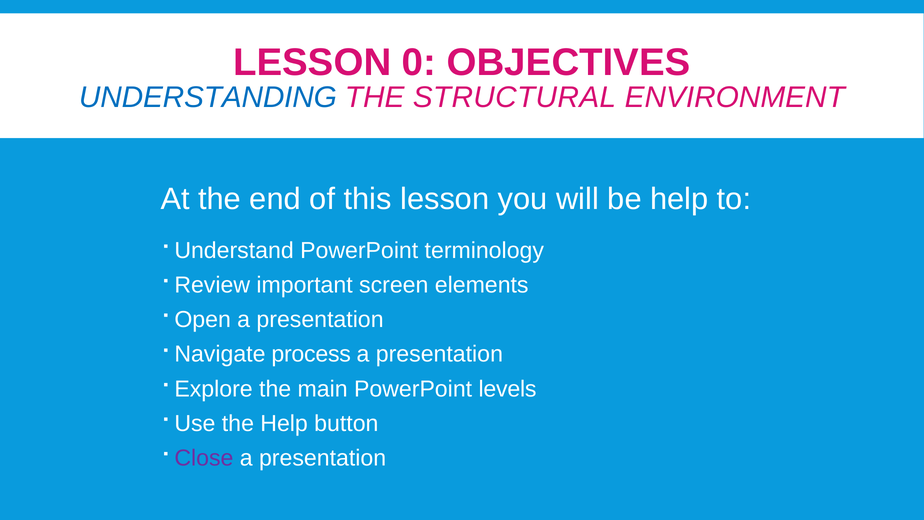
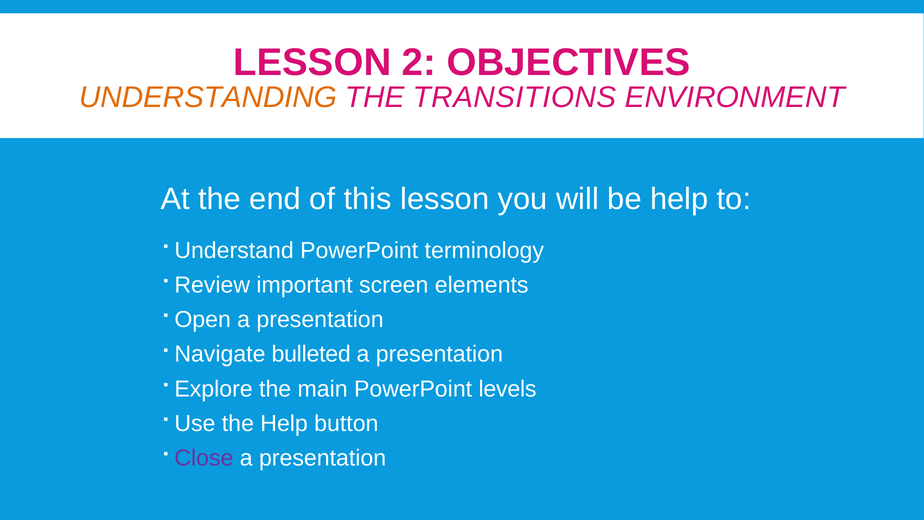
0: 0 -> 2 (419, 63)
UNDERSTANDING colour: blue -> orange (208, 98)
STRUCTURAL: STRUCTURAL -> TRANSITIONS (514, 98)
process: process -> bulleted (311, 354)
